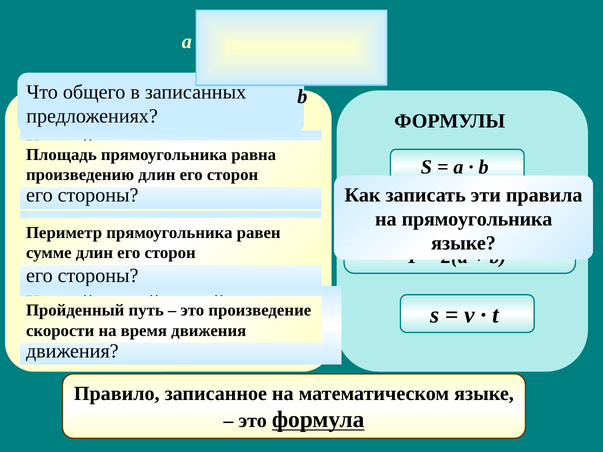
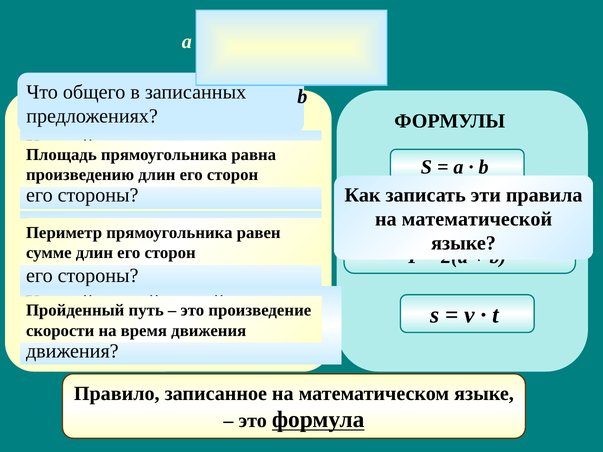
на прямоугольника: прямоугольника -> математической (477, 219)
